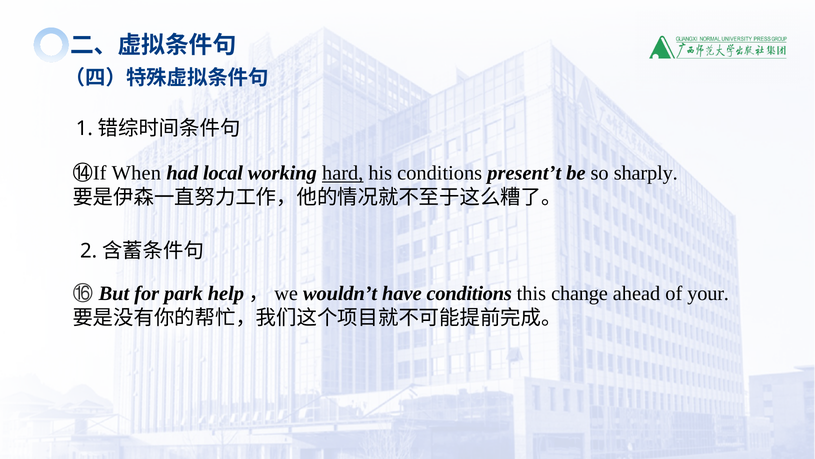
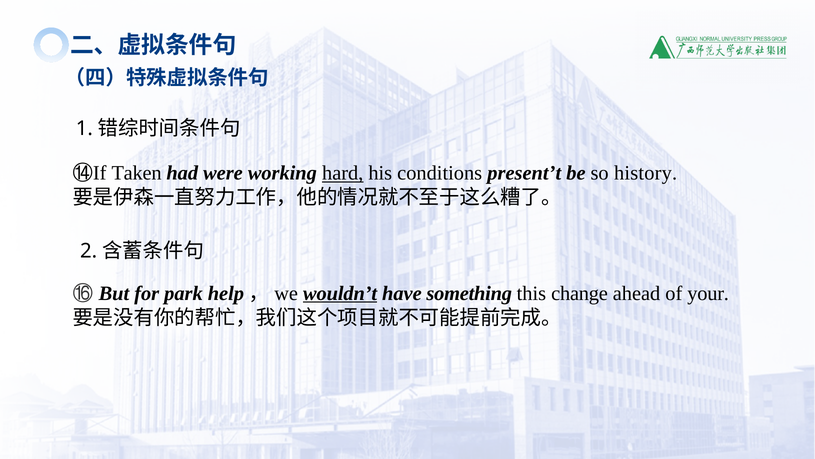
When: When -> Taken (137, 173)
local: local -> were (223, 173)
sharply: sharply -> history (646, 173)
wouldn’t underline: none -> present (340, 293)
have conditions: conditions -> something (469, 293)
